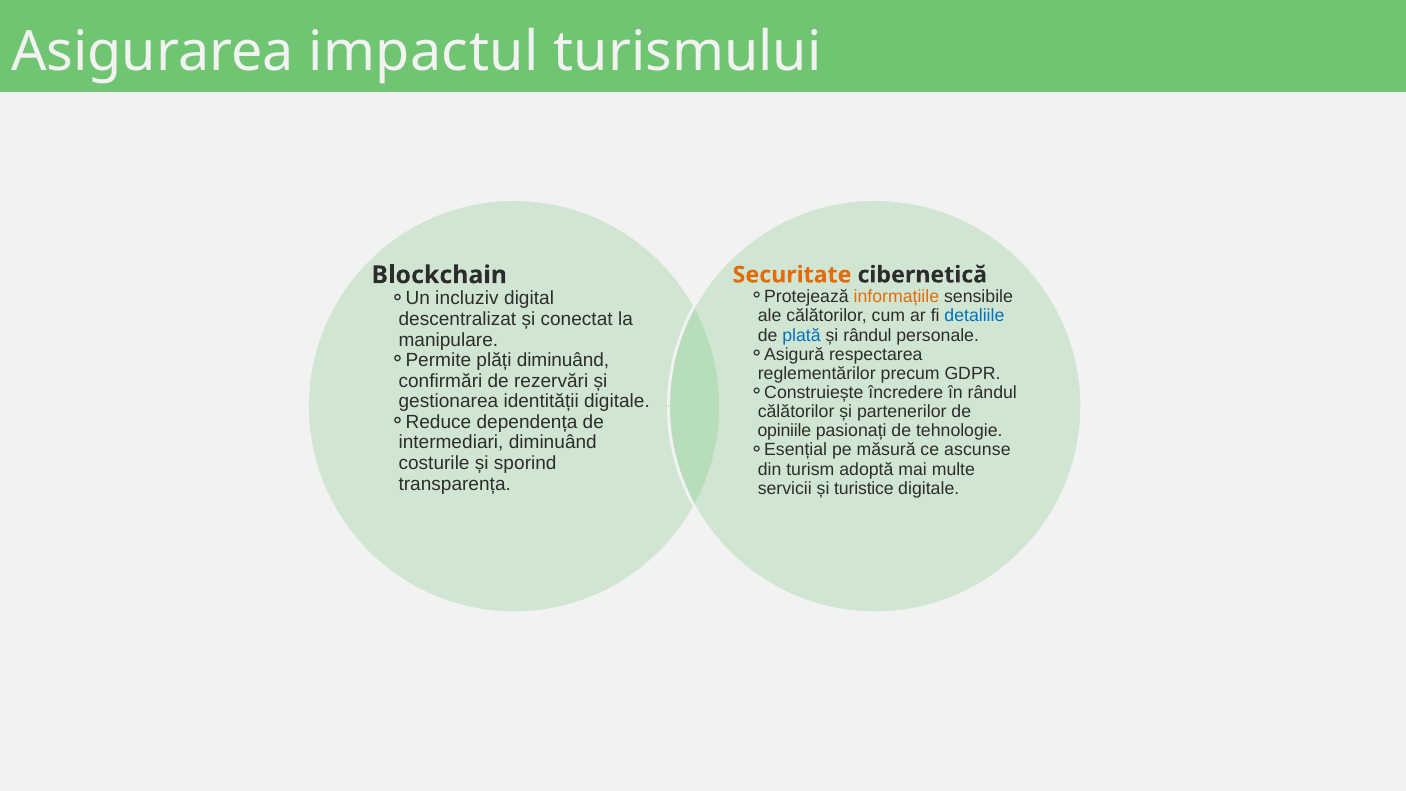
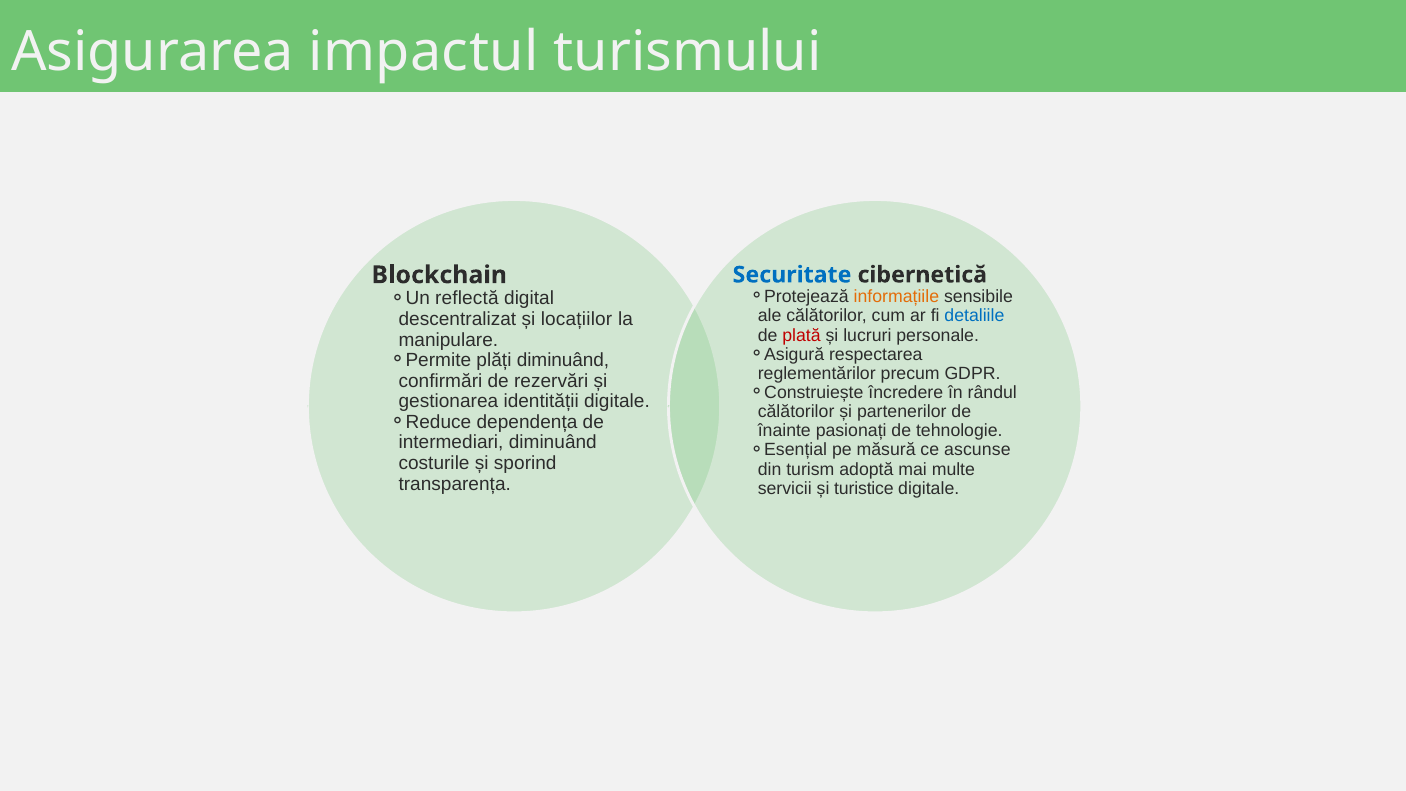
Securitate colour: orange -> blue (792, 275)
incluziv: incluziv -> reflectă (467, 299)
conectat: conectat -> locațiilor (577, 319)
plată colour: blue -> red (801, 335)
și rândul: rândul -> lucruri (867, 335)
opiniile: opiniile -> înainte (784, 431)
